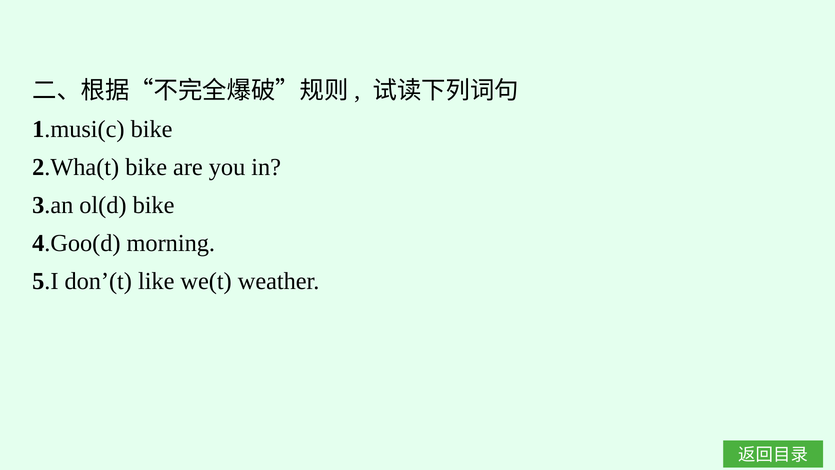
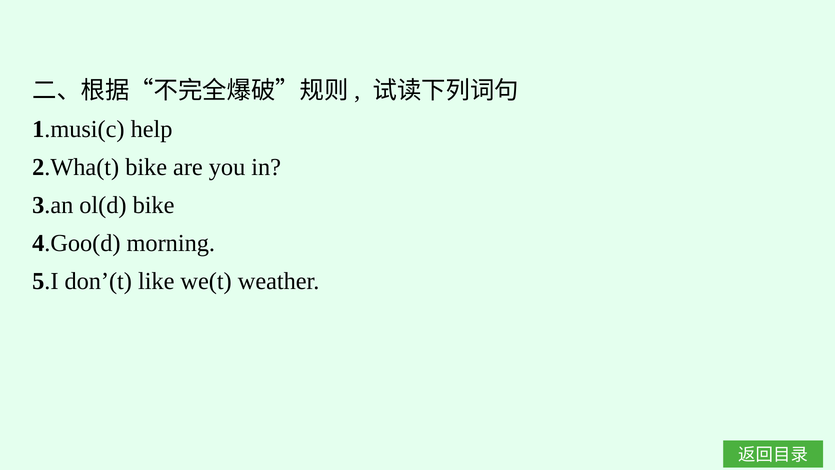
1.musi(c bike: bike -> help (152, 129)
